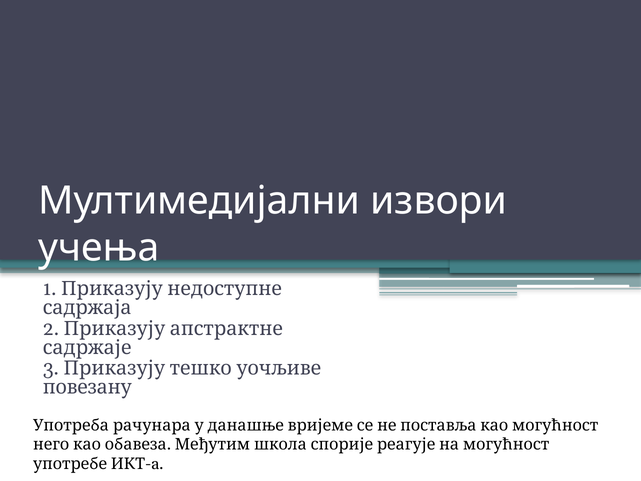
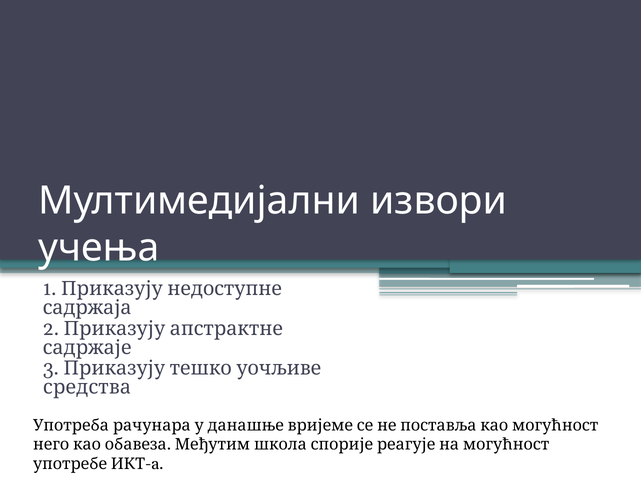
повезану: повезану -> средства (87, 387)
